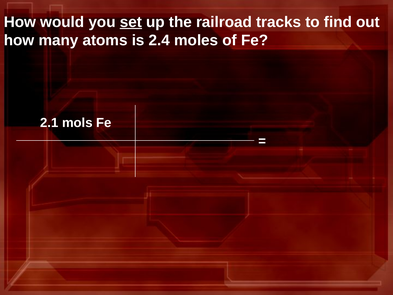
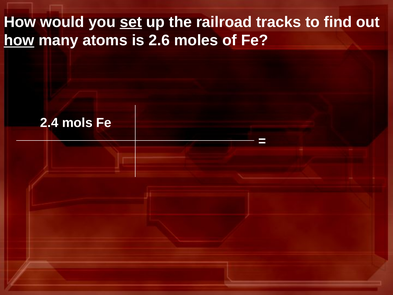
how underline: none -> present (19, 40)
2.4: 2.4 -> 2.6 (159, 40)
2.1: 2.1 -> 2.4 (49, 123)
